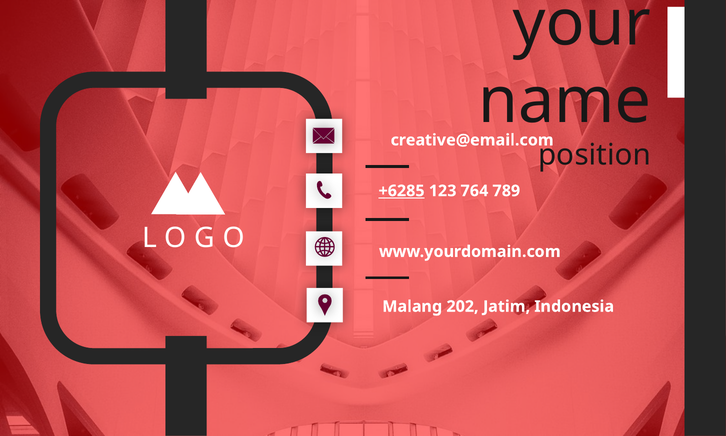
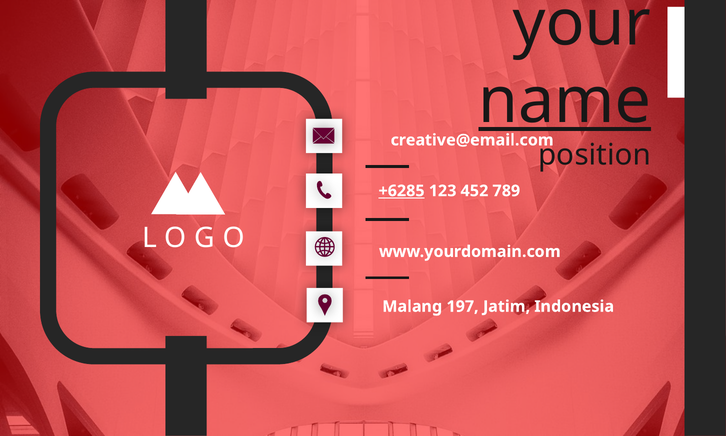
name underline: none -> present (565, 101)
764: 764 -> 452 (474, 191)
202: 202 -> 197 (463, 306)
